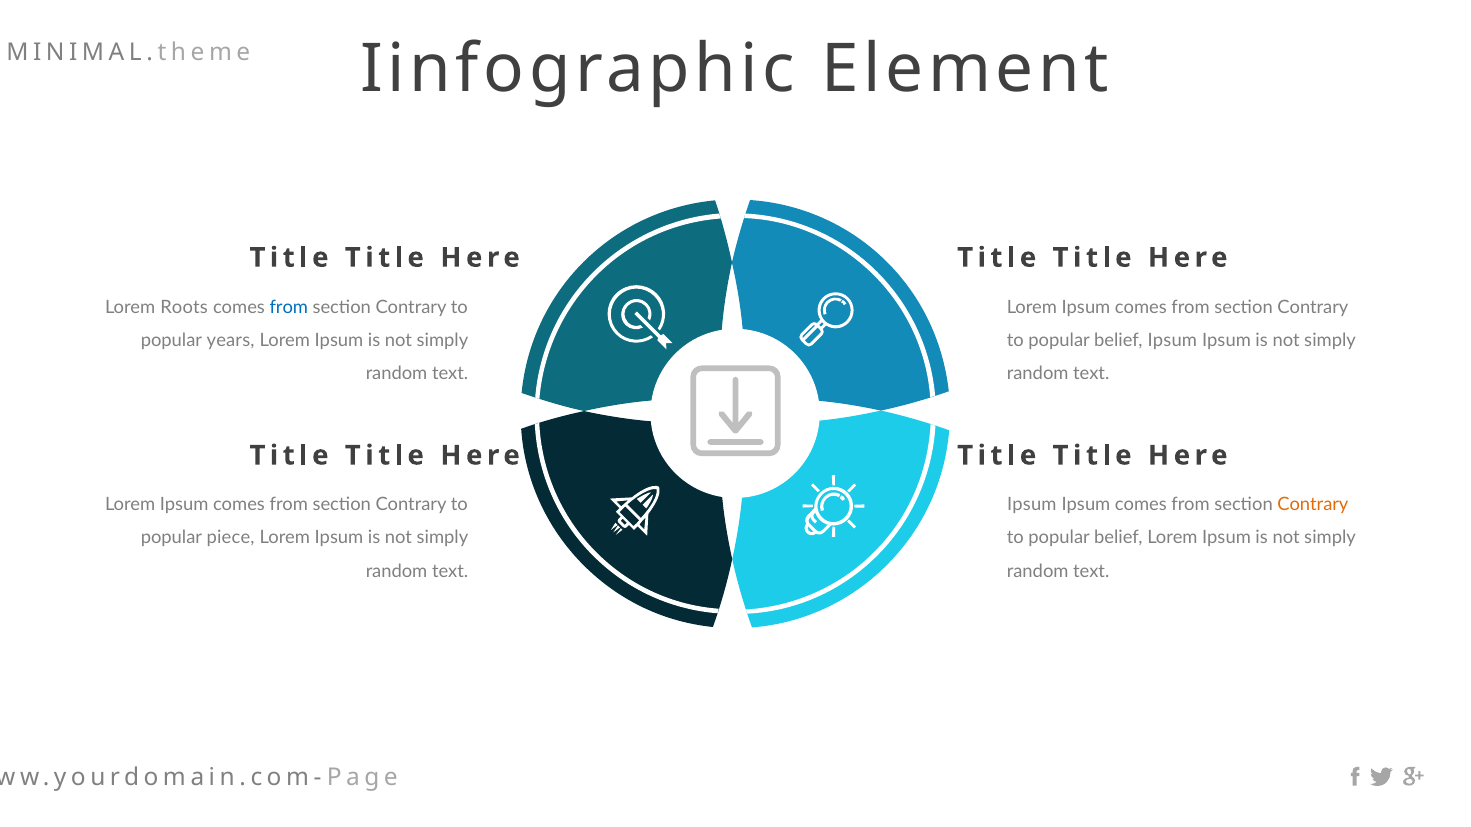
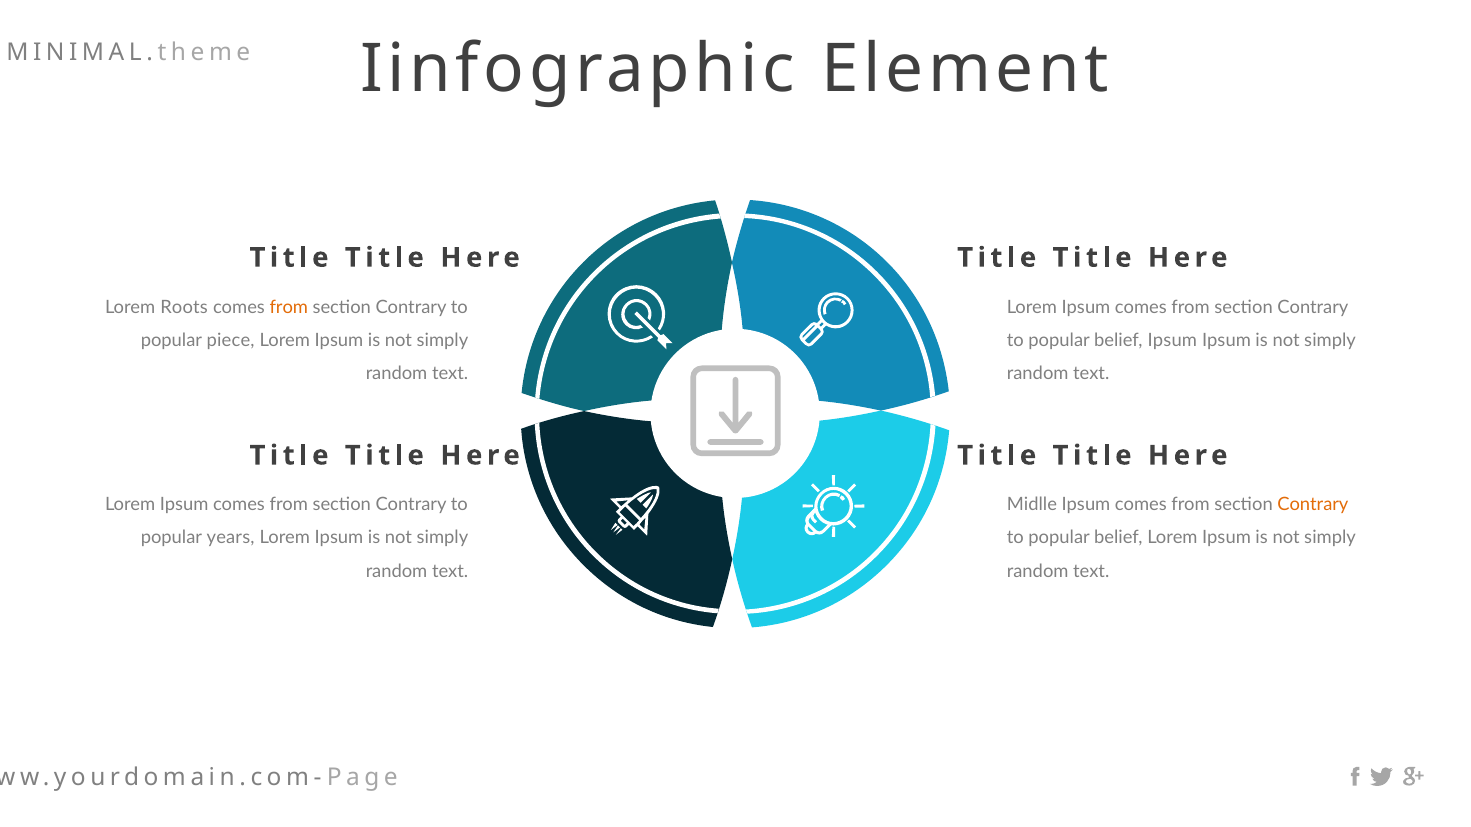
from colour: blue -> orange (289, 307)
years: years -> piece (231, 340)
Ipsum: Ipsum -> Midlle (1032, 505)
piece: piece -> years (231, 538)
